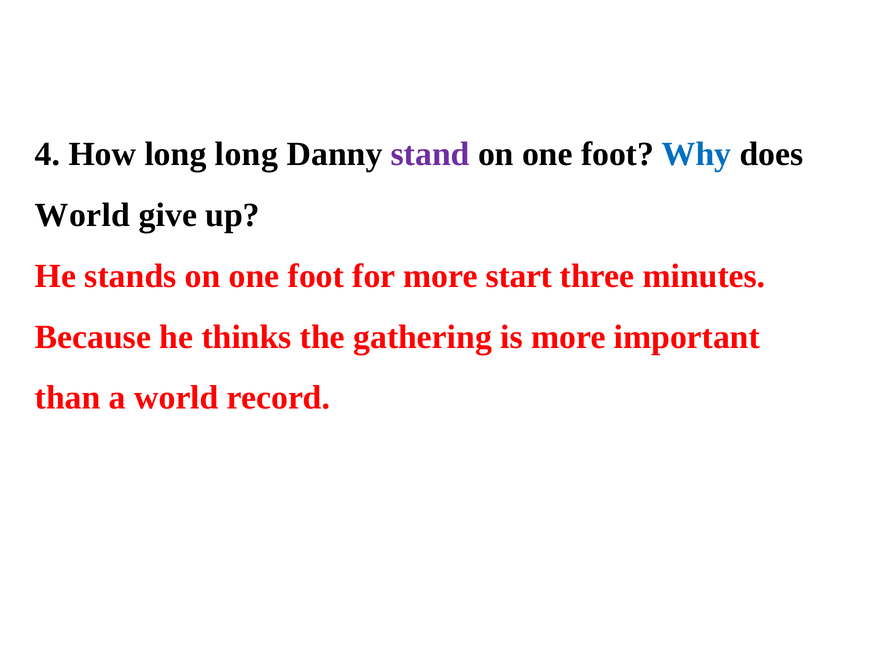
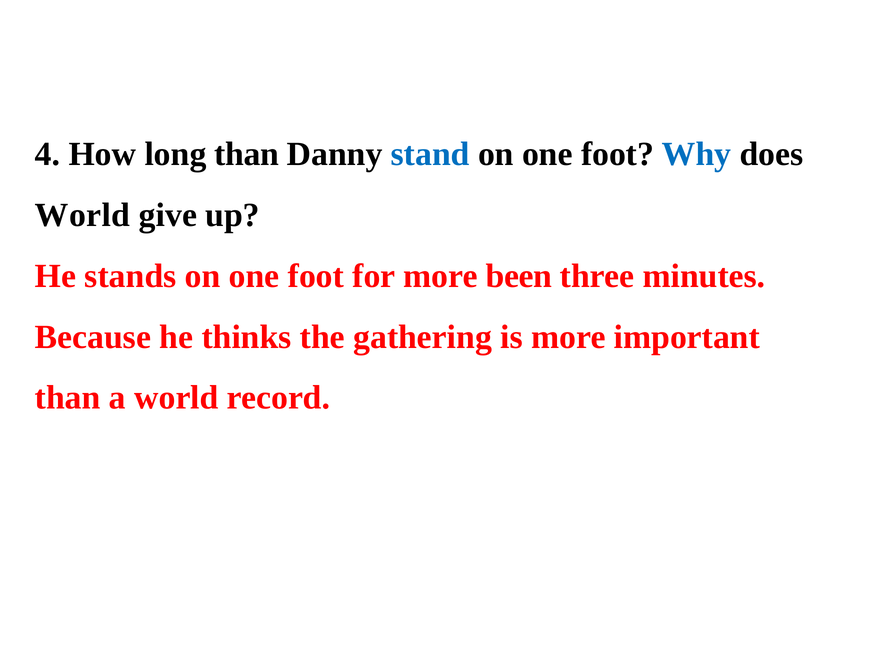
long long: long -> than (247, 154)
stand colour: purple -> blue (430, 154)
start: start -> been (519, 276)
